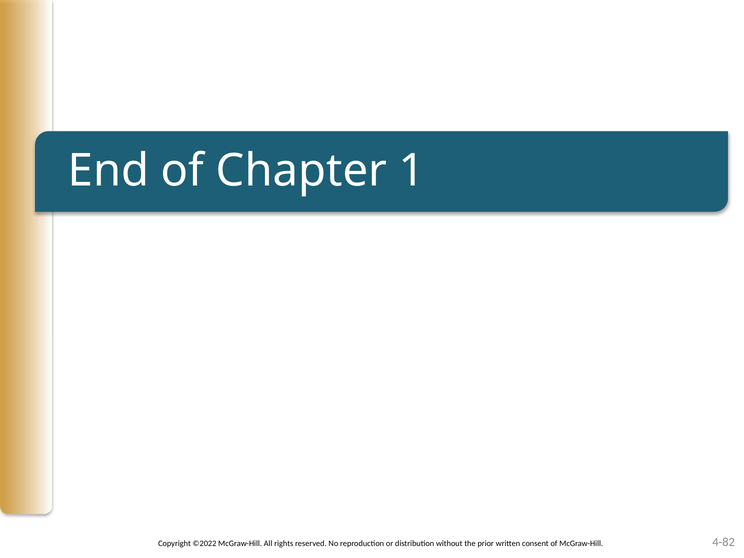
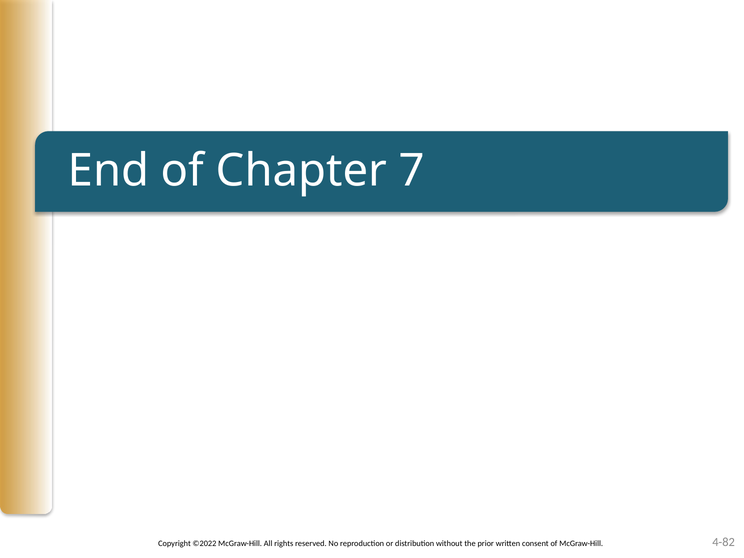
1: 1 -> 7 (412, 171)
